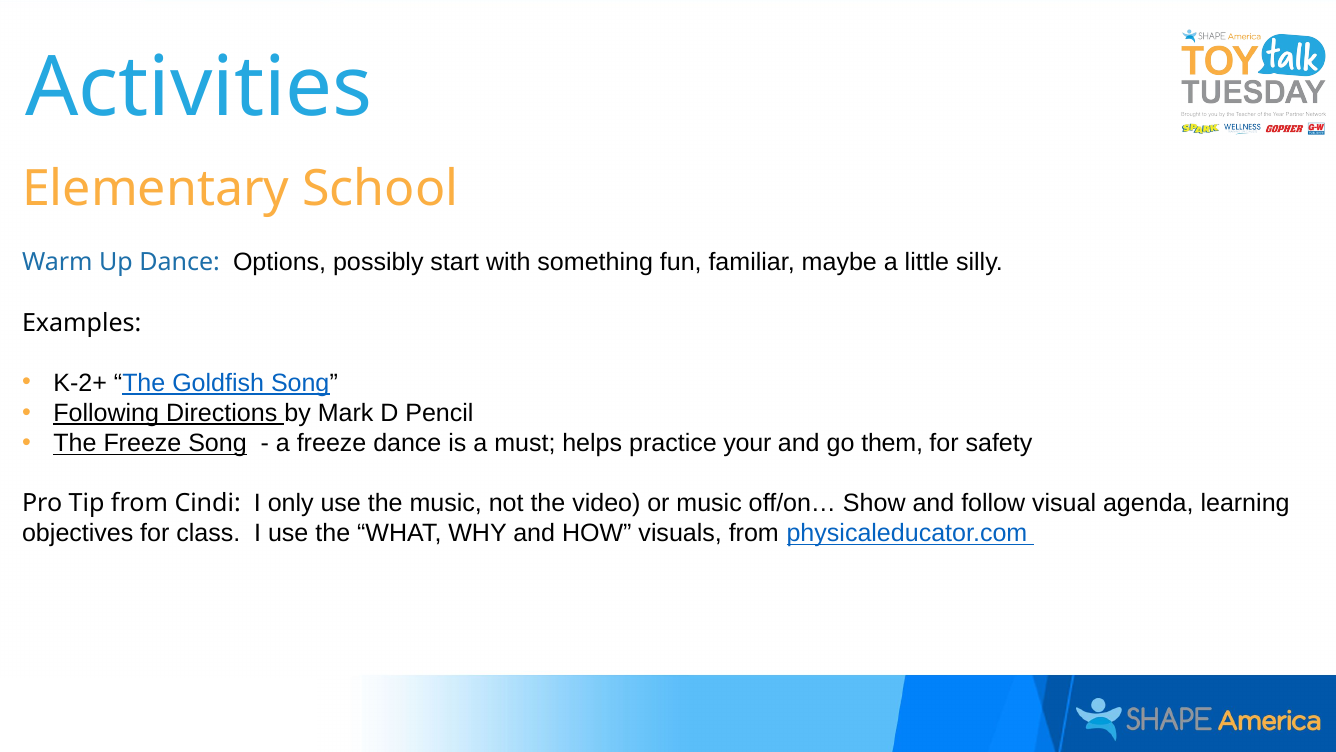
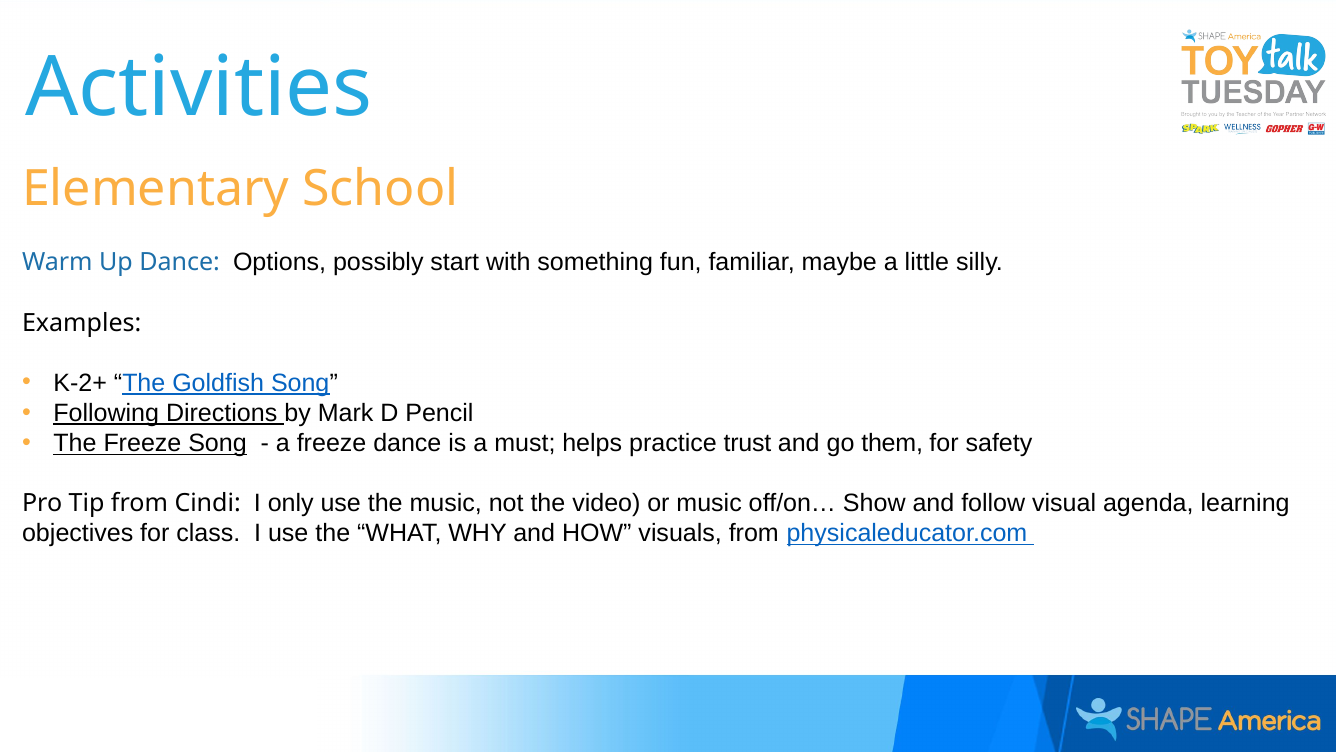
your: your -> trust (747, 443)
